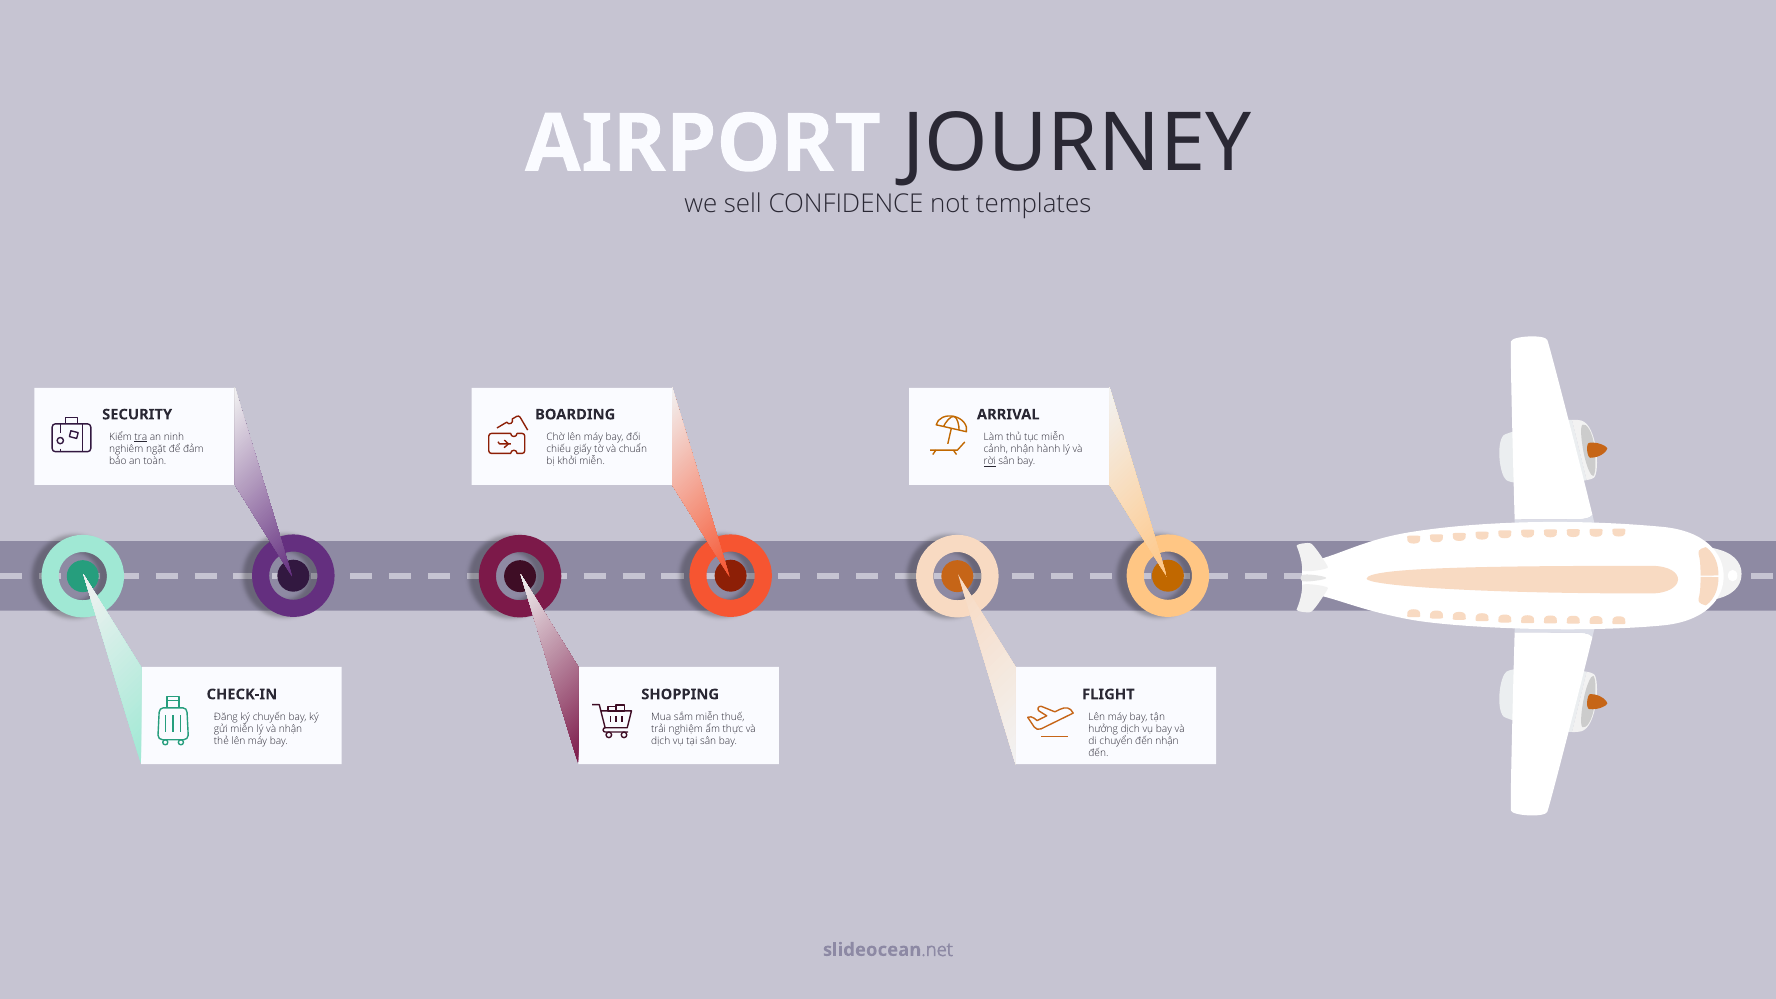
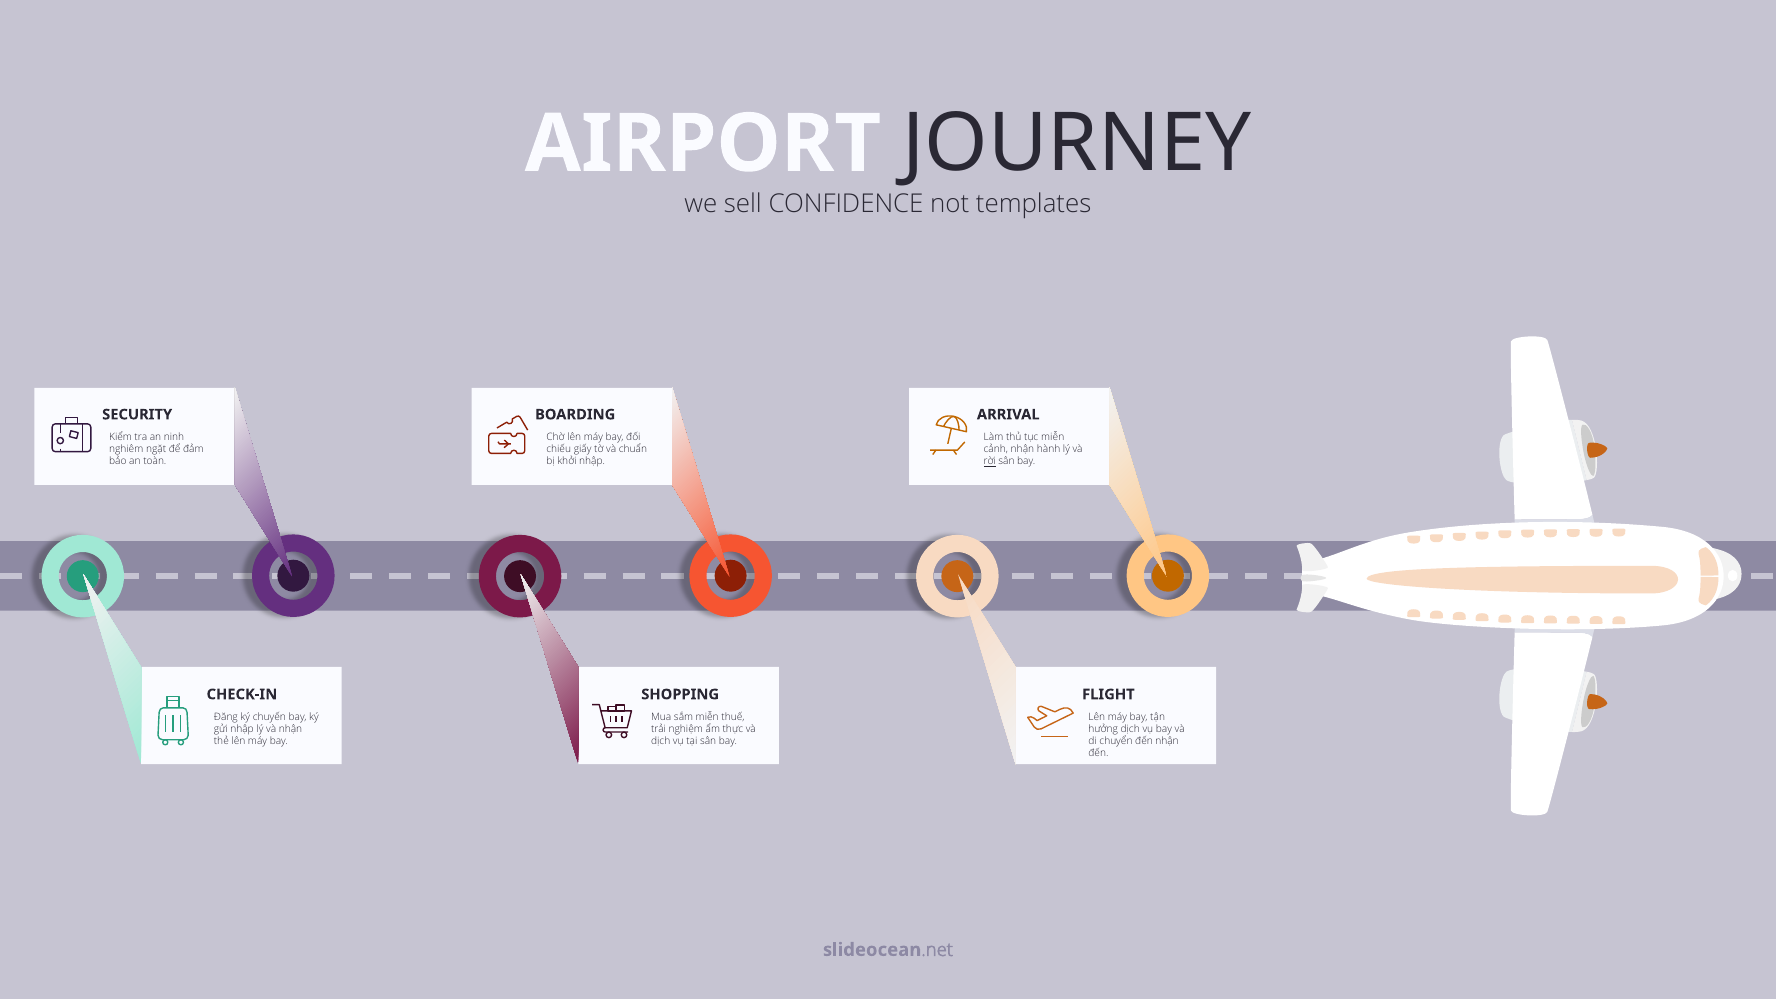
tra underline: present -> none (141, 437)
khởi miễn: miễn -> nhập (592, 462)
gửi miễn: miễn -> nhập (242, 729)
